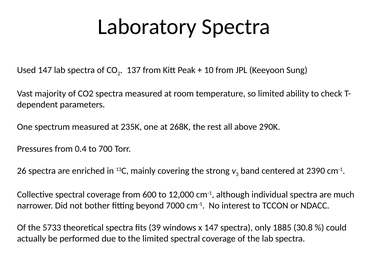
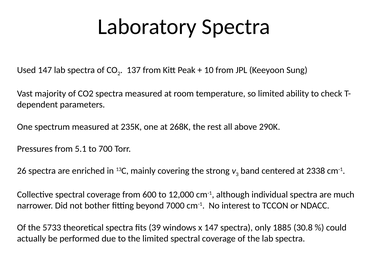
0.4: 0.4 -> 5.1 (81, 149)
2390: 2390 -> 2338 (316, 171)
